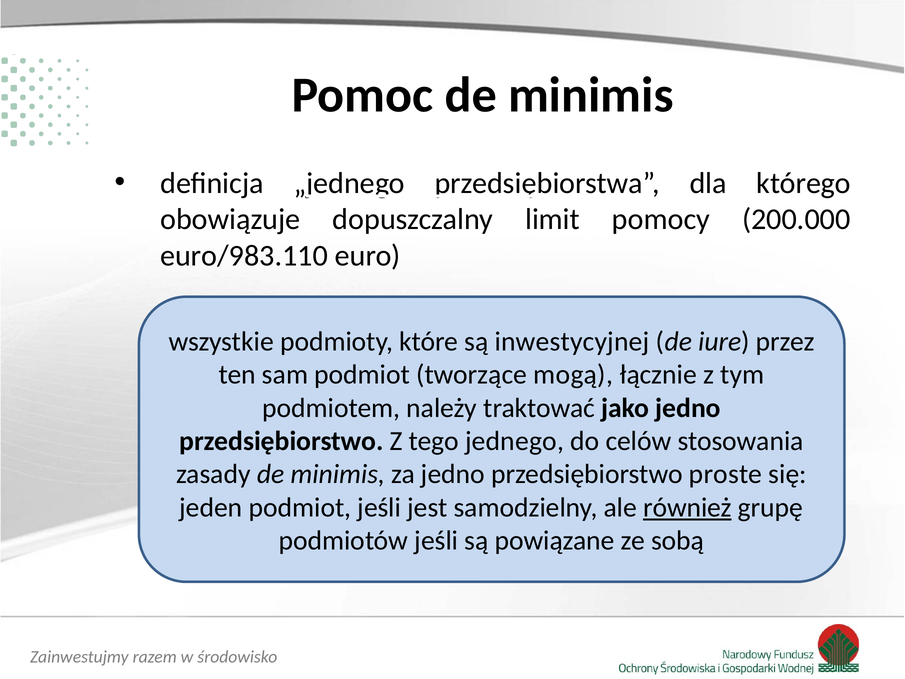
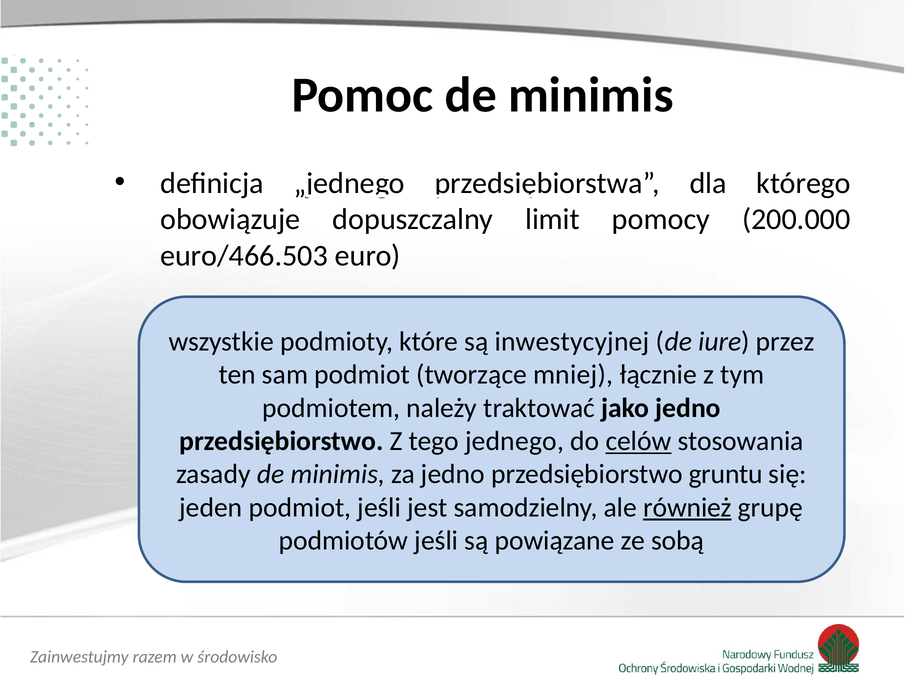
euro/983.110: euro/983.110 -> euro/466.503 (244, 255)
mogą: mogą -> mniej (573, 375)
celów underline: none -> present (639, 441)
proste: proste -> gruntu (726, 474)
